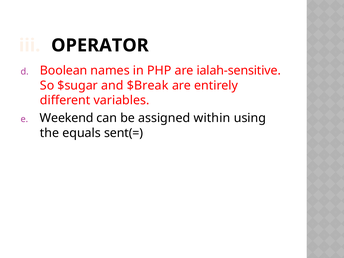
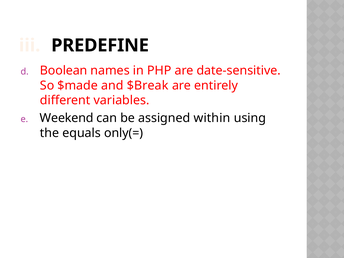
OPERATOR: OPERATOR -> PREDEFINE (100, 45)
ialah-sensitive: ialah-sensitive -> date-sensitive (239, 71)
$sugar: $sugar -> $made (78, 85)
sent(=: sent(= -> only(= (124, 133)
